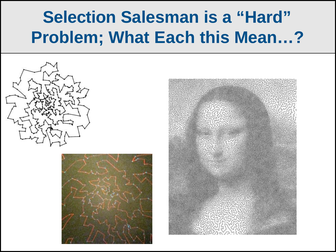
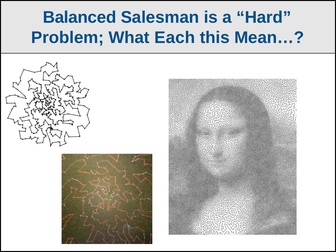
Selection: Selection -> Balanced (80, 17)
